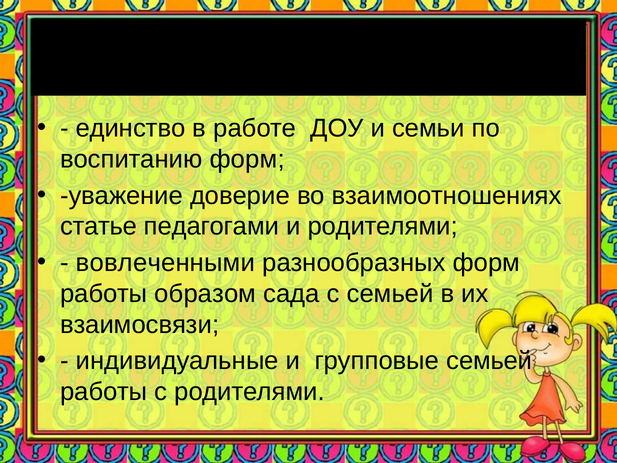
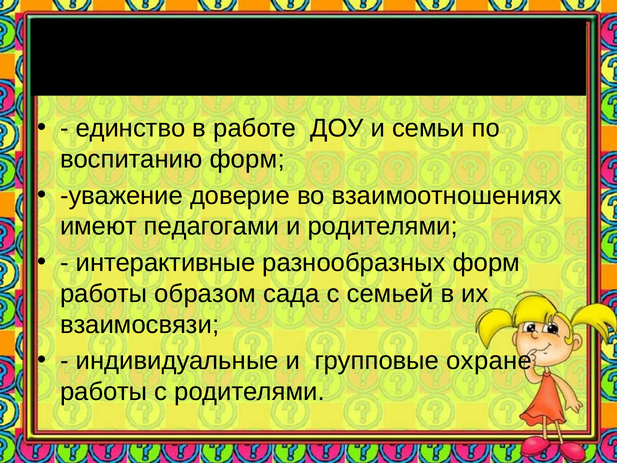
статье: статье -> имеют (99, 226)
вовлеченными: вовлеченными -> интерактивные (166, 263)
групповые семьей: семьей -> охране (489, 361)
